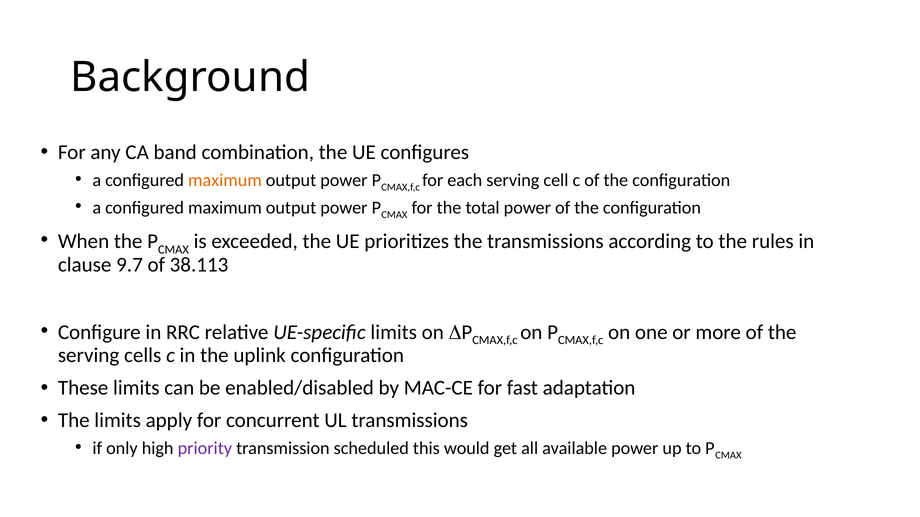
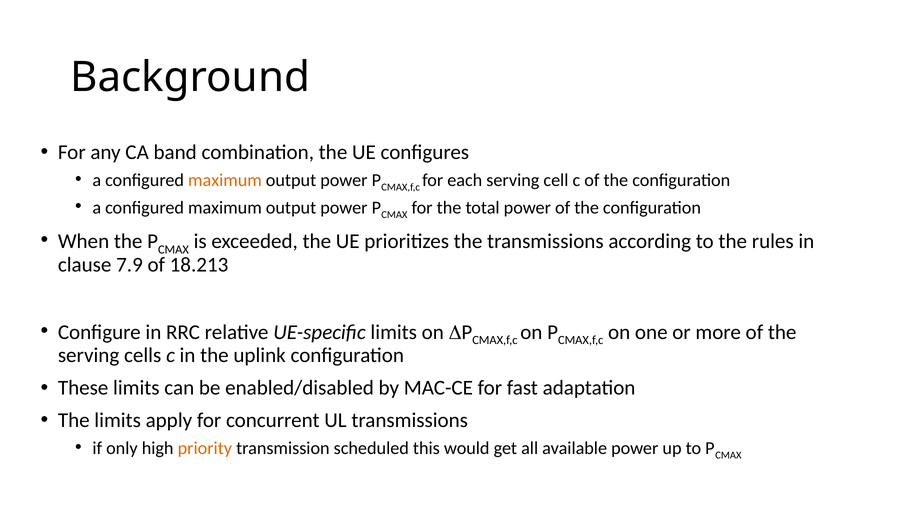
9.7: 9.7 -> 7.9 (129, 265)
38.113: 38.113 -> 18.213 (199, 265)
priority colour: purple -> orange (205, 449)
